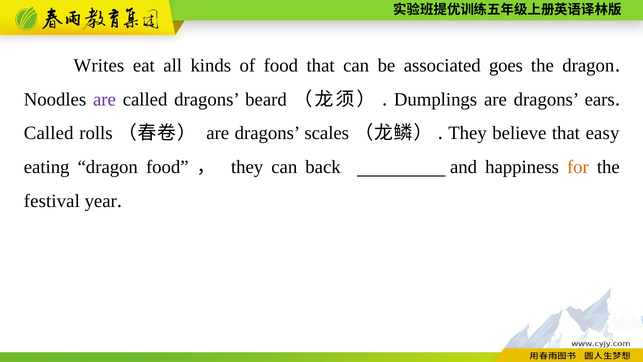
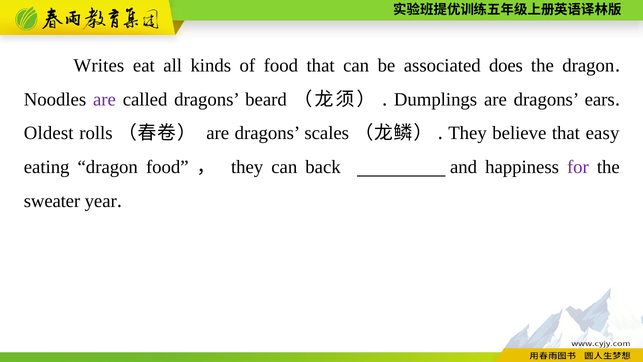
goes: goes -> does (506, 66)
Called: Called -> Oldest (49, 133)
for colour: orange -> purple (578, 167)
festival: festival -> sweater (52, 201)
